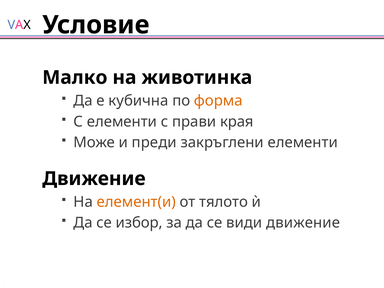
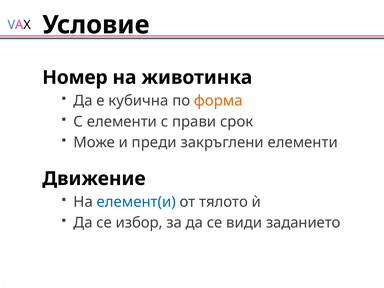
Малко: Малко -> Номер (75, 78)
края: края -> срок (237, 122)
елемент(и colour: orange -> blue (136, 202)
види движение: движение -> заданието (303, 223)
